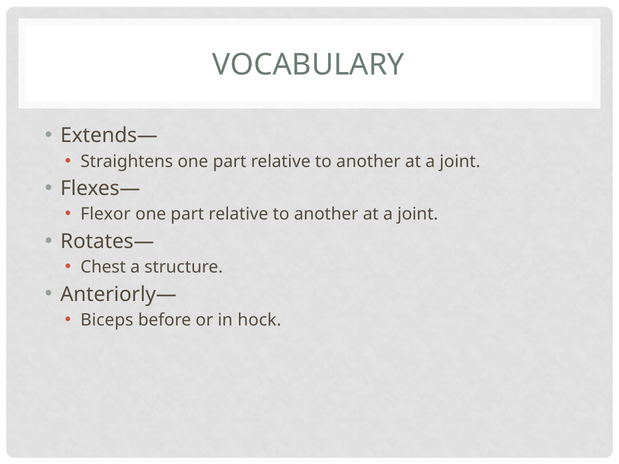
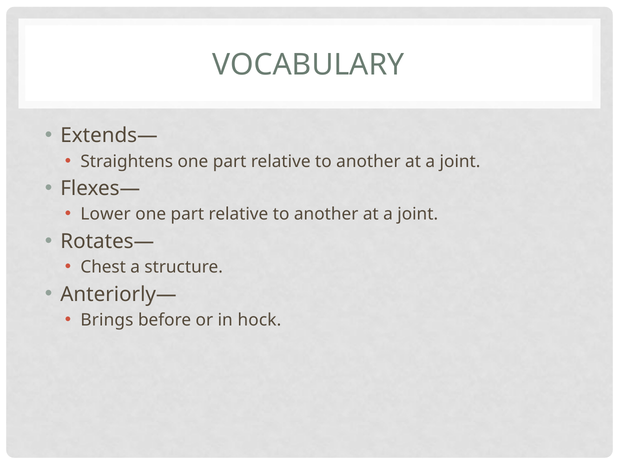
Flexor: Flexor -> Lower (106, 214)
Biceps: Biceps -> Brings (107, 320)
